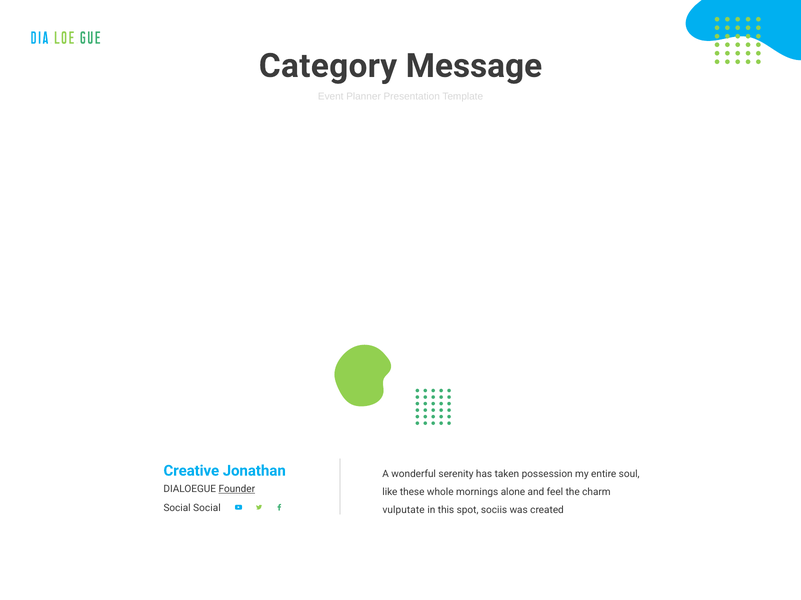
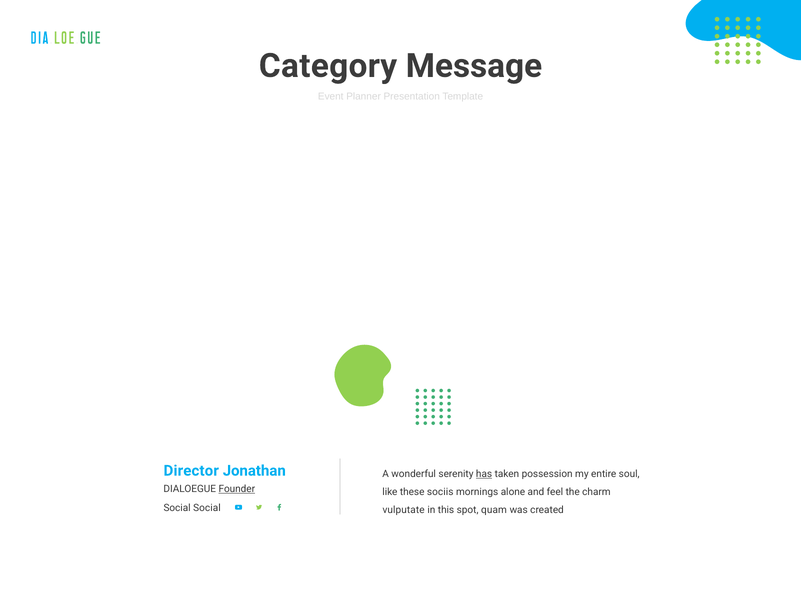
Creative: Creative -> Director (191, 471)
has underline: none -> present (484, 475)
whole: whole -> sociis (440, 493)
sociis: sociis -> quam (494, 511)
